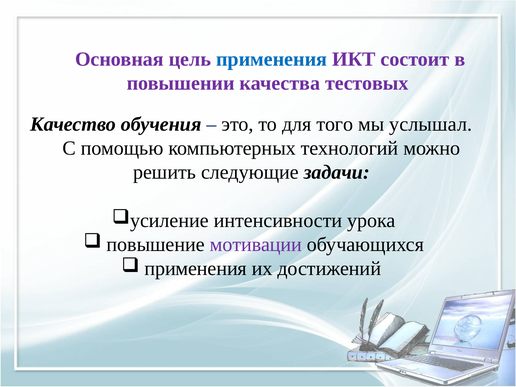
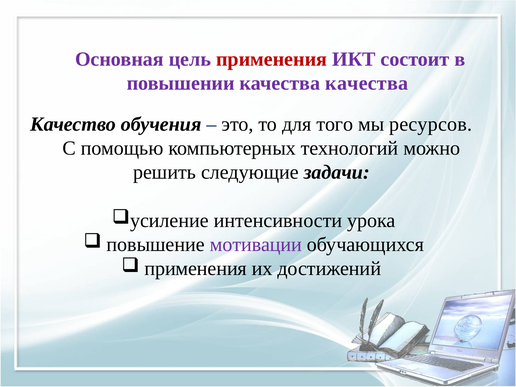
применения colour: blue -> red (272, 59)
качества тестовых: тестовых -> качества (367, 83)
услышал: услышал -> ресурсов (431, 124)
